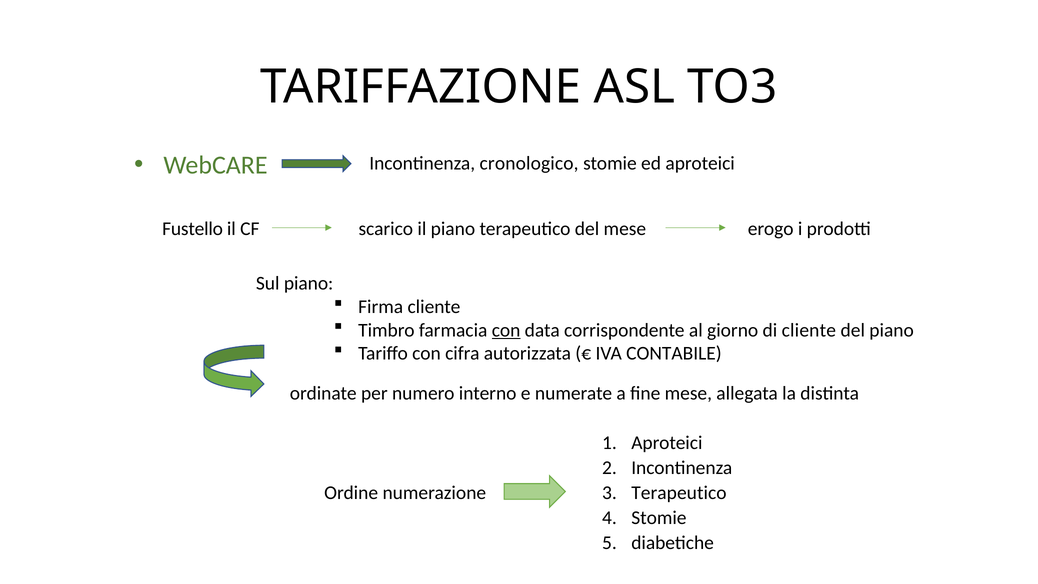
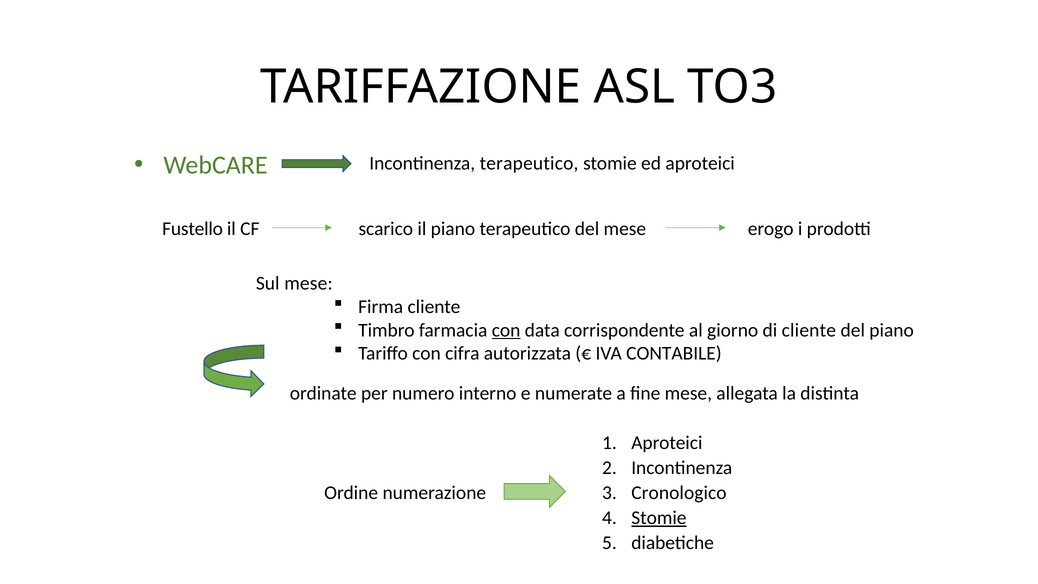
Incontinenza cronologico: cronologico -> terapeutico (529, 163)
Sul piano: piano -> mese (308, 283)
Terapeutico: Terapeutico -> Cronologico (679, 493)
Stomie underline: none -> present (659, 518)
